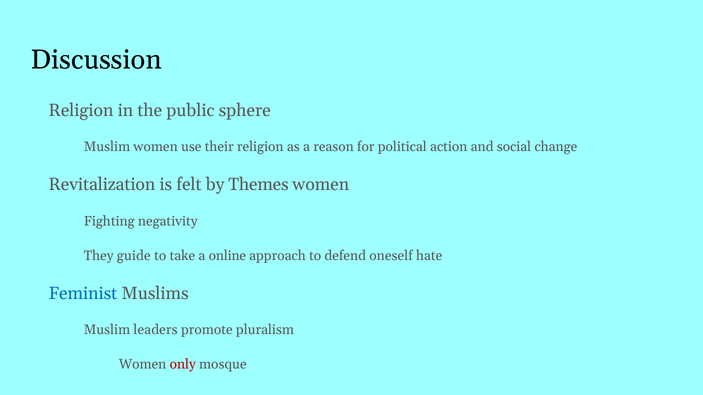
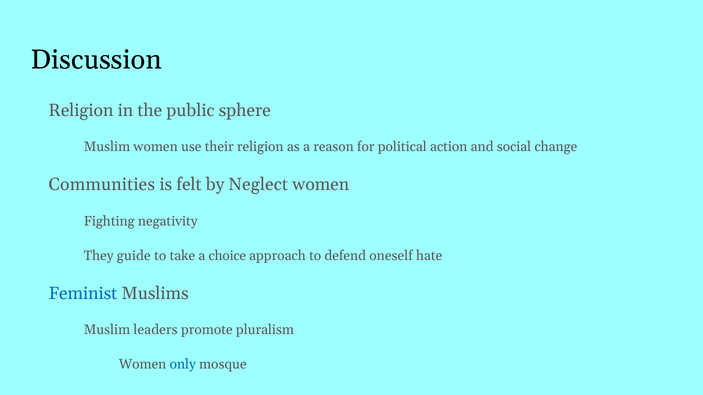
Revitalization: Revitalization -> Communities (102, 185)
Themes: Themes -> Neglect (258, 185)
online: online -> choice (227, 256)
only colour: red -> blue (183, 365)
